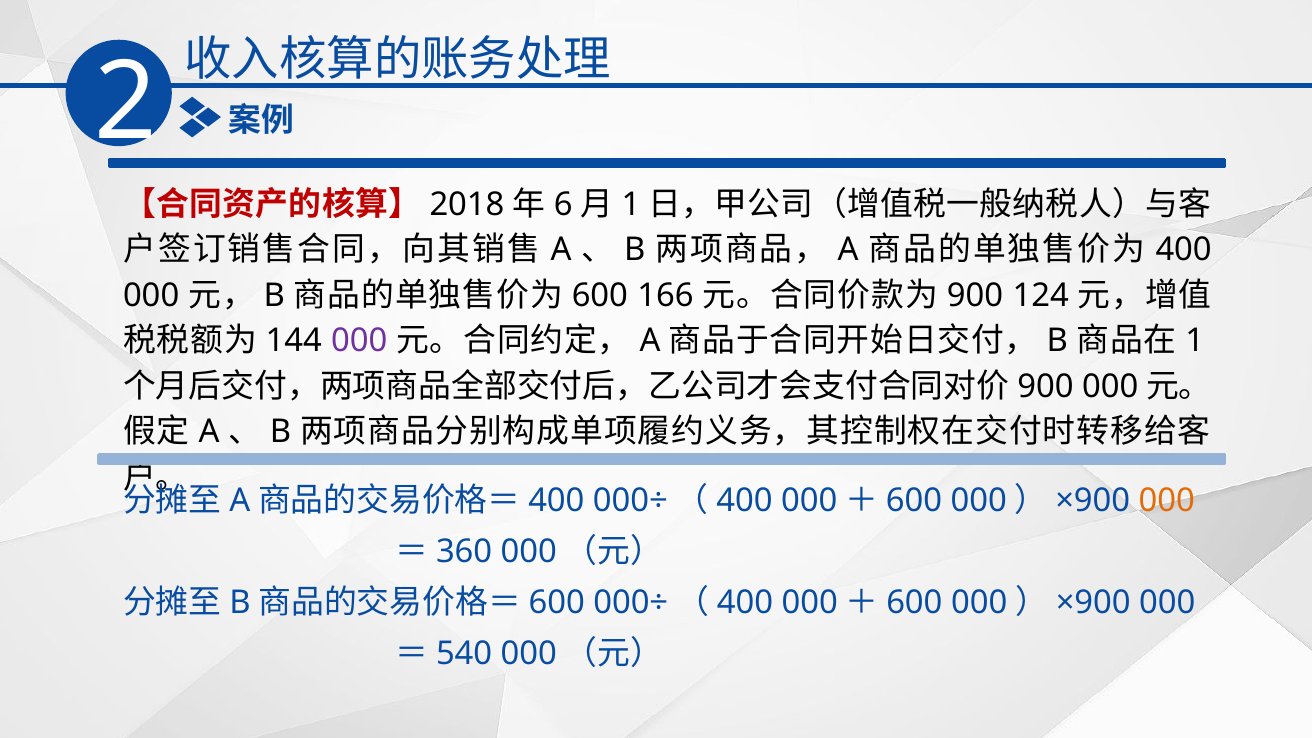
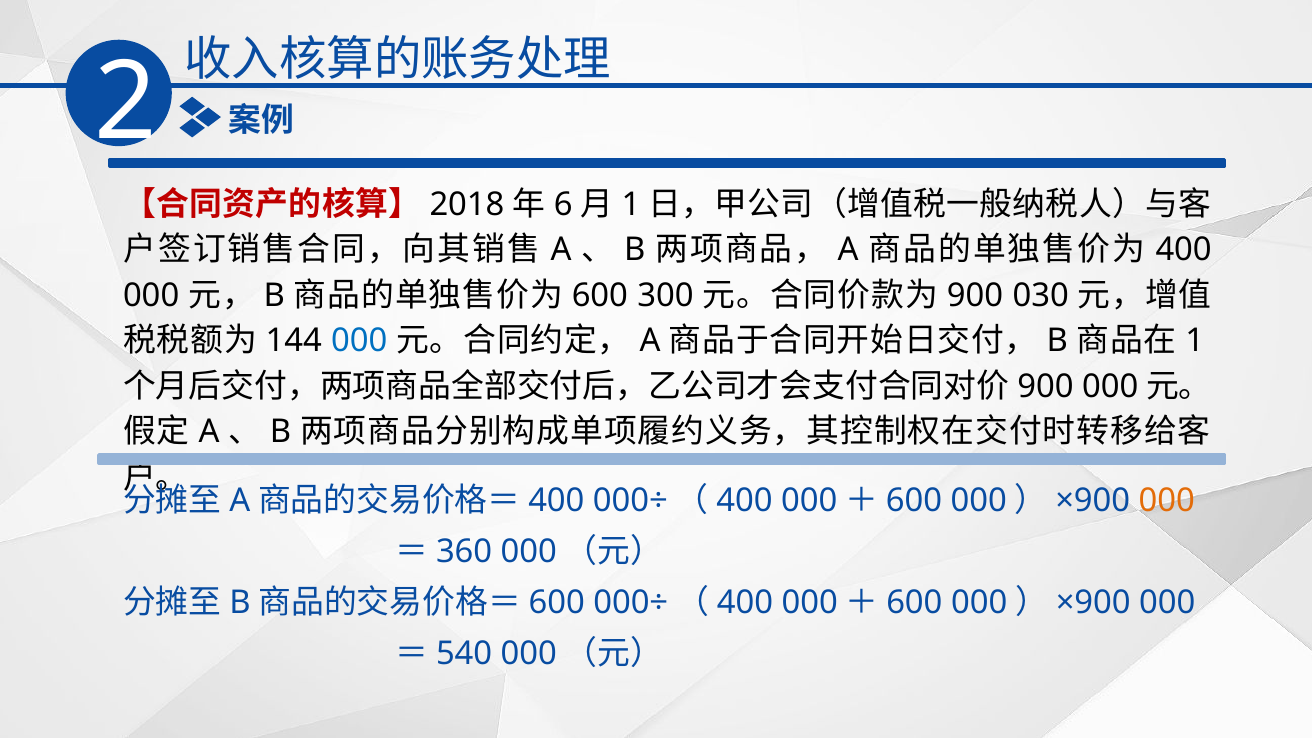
166: 166 -> 300 (666, 295)
124: 124 -> 030 (1041, 295)
000 colour: purple -> blue (359, 341)
